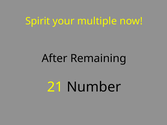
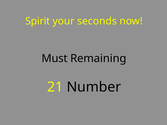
multiple: multiple -> seconds (97, 21)
After: After -> Must (55, 59)
